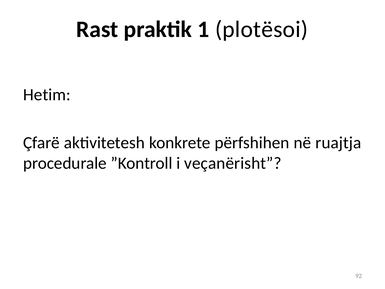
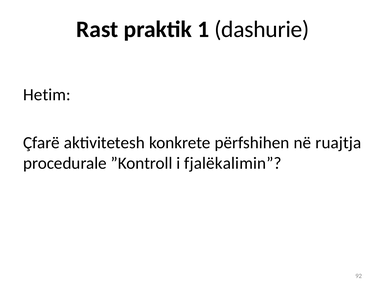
plotësoi: plotësoi -> dashurie (262, 29)
veçanërisht: veçanërisht -> fjalëkalimin (233, 163)
